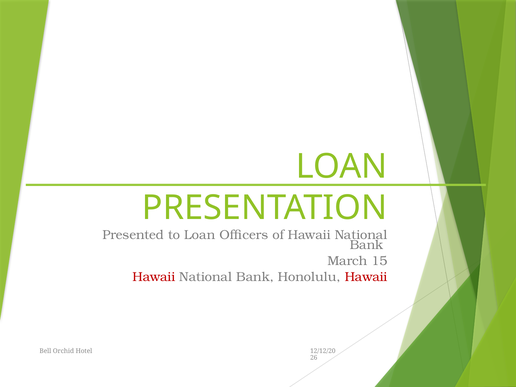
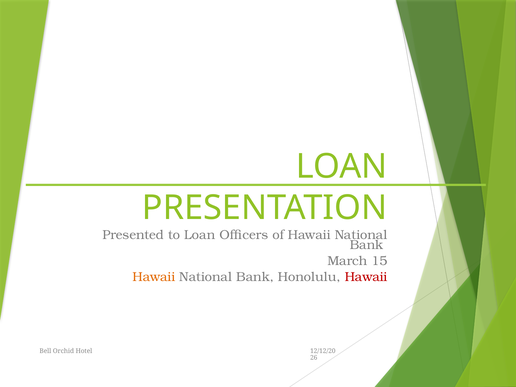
Hawaii colour: red -> orange (154, 277)
